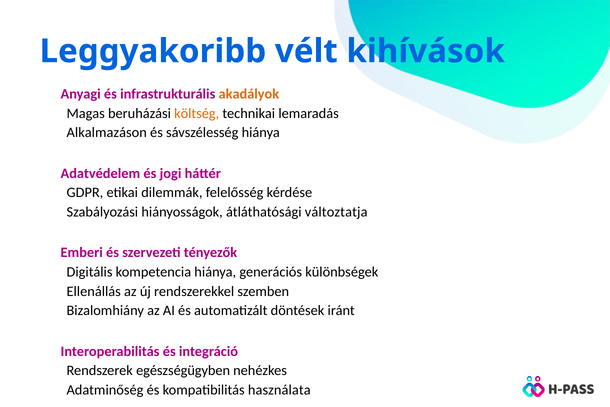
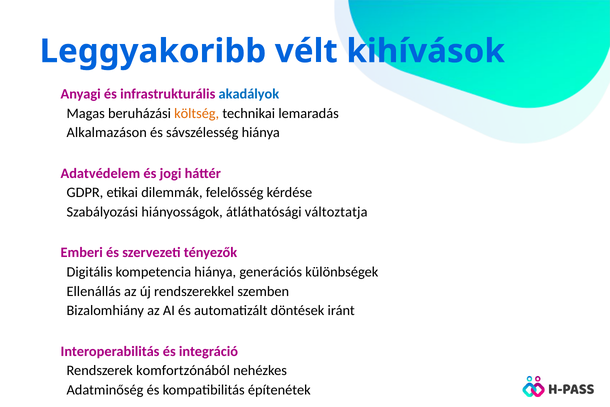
akadályok colour: orange -> blue (249, 94)
egészségügyben: egészségügyben -> komfortzónából (183, 370)
használata: használata -> építenétek (279, 389)
